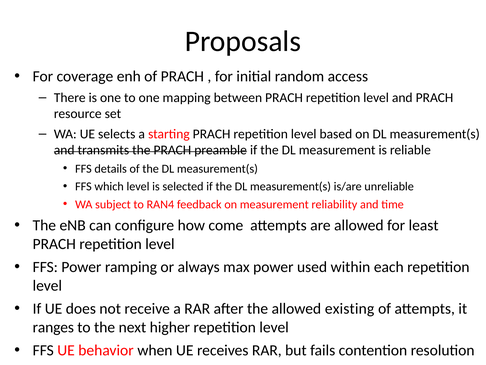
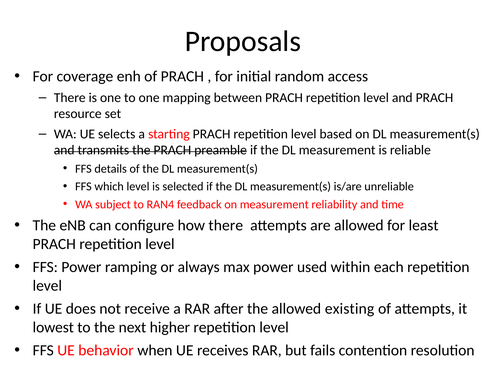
how come: come -> there (226, 225)
ranges: ranges -> lowest (53, 327)
